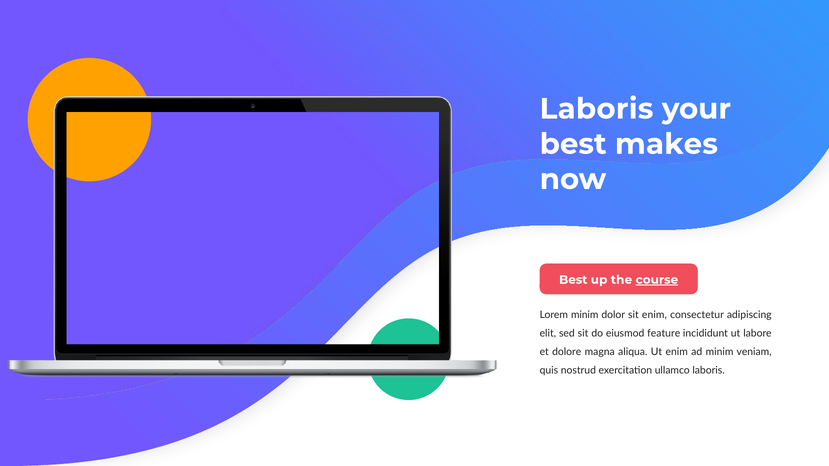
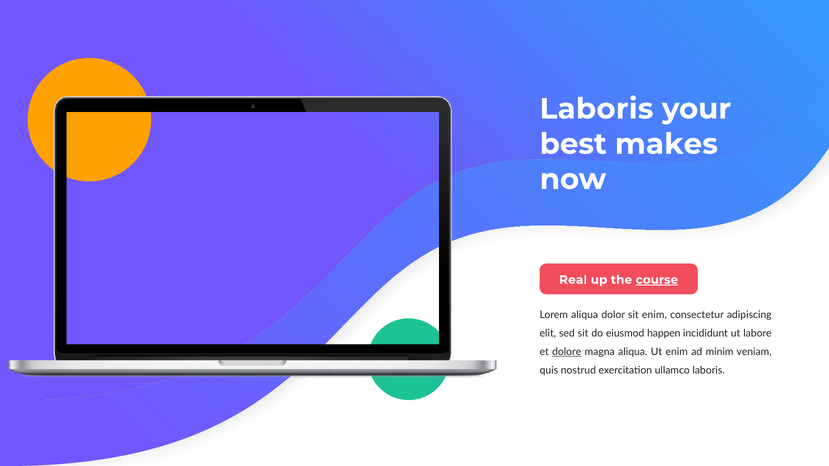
Best: Best -> Real (573, 280)
Lorem minim: minim -> aliqua (585, 315)
feature: feature -> happen (664, 333)
dolore underline: none -> present (567, 352)
